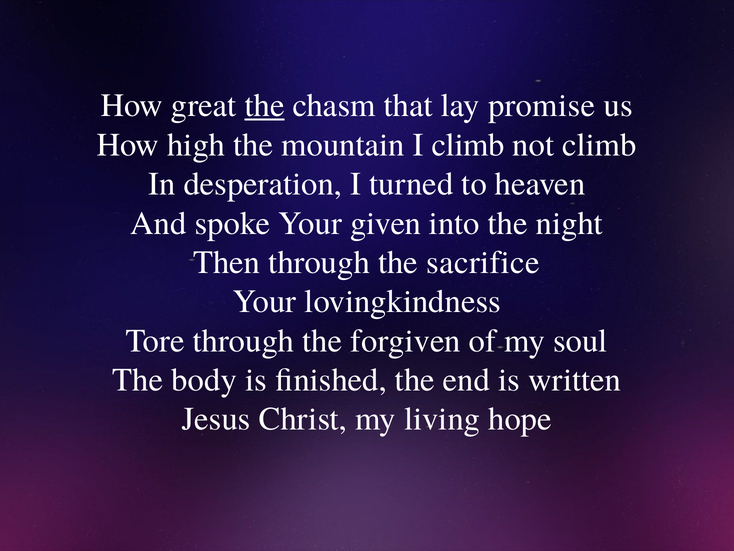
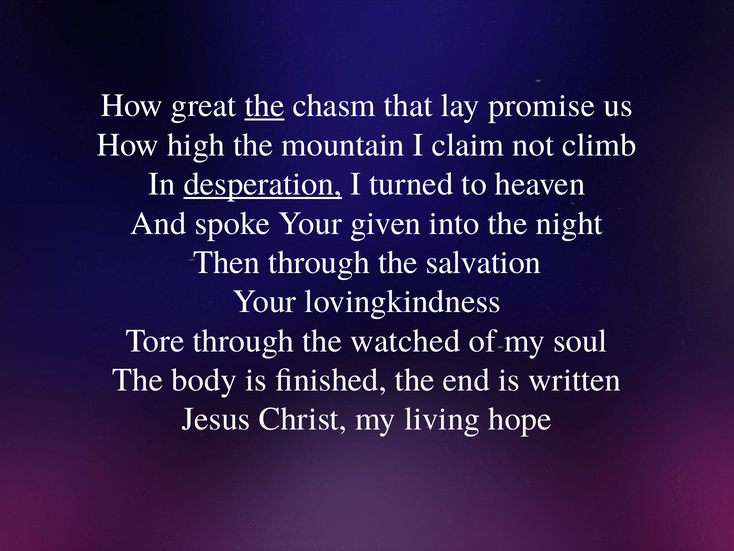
I climb: climb -> claim (468, 145)
desperation underline: none -> present (263, 184)
sacrifice: sacrifice -> salvation (483, 262)
forgiven: forgiven -> watched (405, 341)
